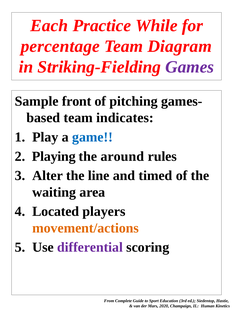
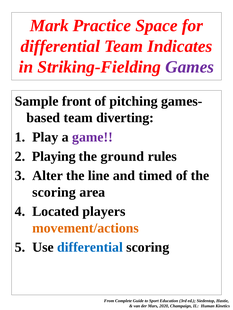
Each: Each -> Mark (49, 26)
While: While -> Space (156, 26)
percentage: percentage -> differential (60, 46)
Diagram: Diagram -> Indicates (180, 46)
indicates: indicates -> diverting (125, 118)
game colour: blue -> purple (92, 137)
around: around -> ground (122, 157)
waiting: waiting -> scoring (54, 193)
differential colour: purple -> blue (90, 248)
